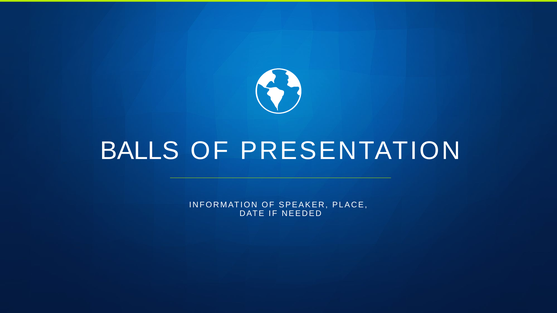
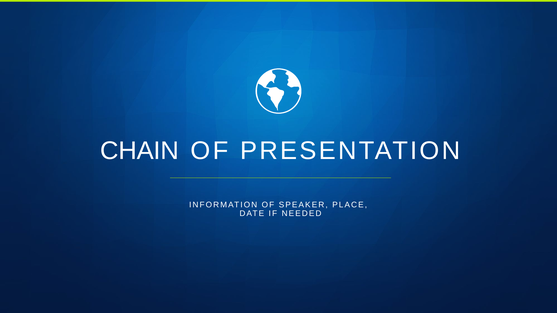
BALLS: BALLS -> CHAIN (140, 151)
